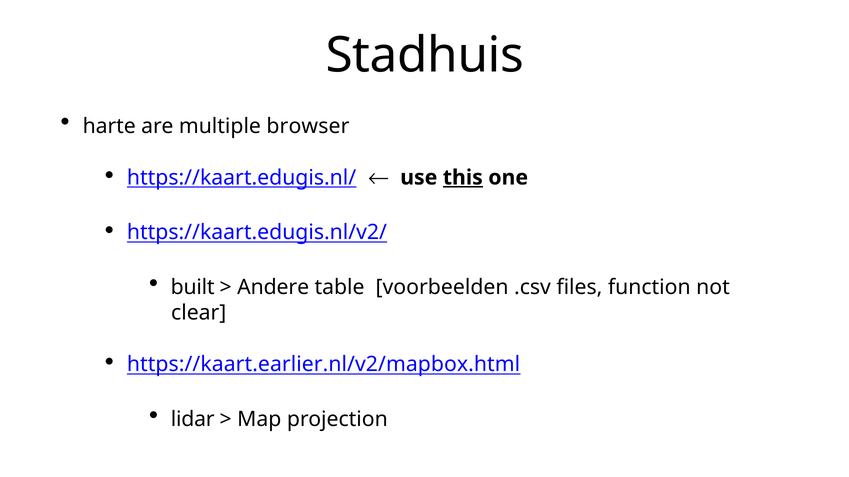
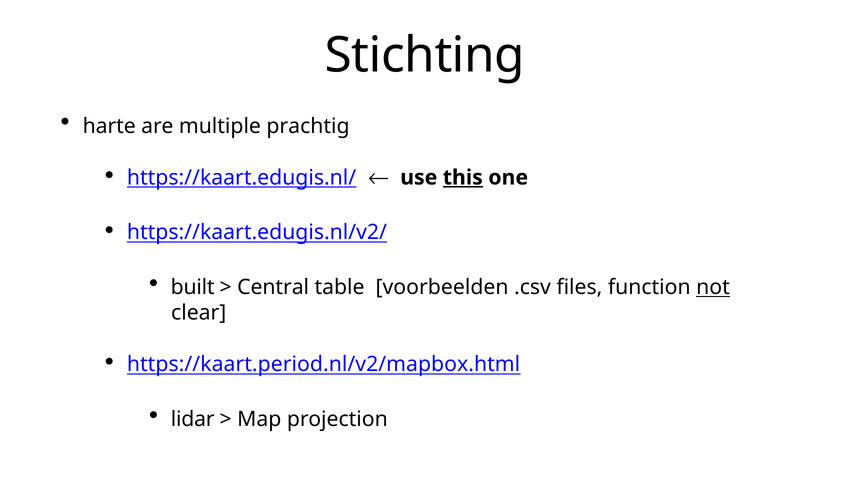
Stadhuis: Stadhuis -> Stichting (425, 56)
browser: browser -> prachtig (308, 126)
Andere: Andere -> Central (273, 288)
not underline: none -> present (713, 288)
https://kaart.earlier.nl/v2/mapbox.html: https://kaart.earlier.nl/v2/mapbox.html -> https://kaart.period.nl/v2/mapbox.html (324, 365)
